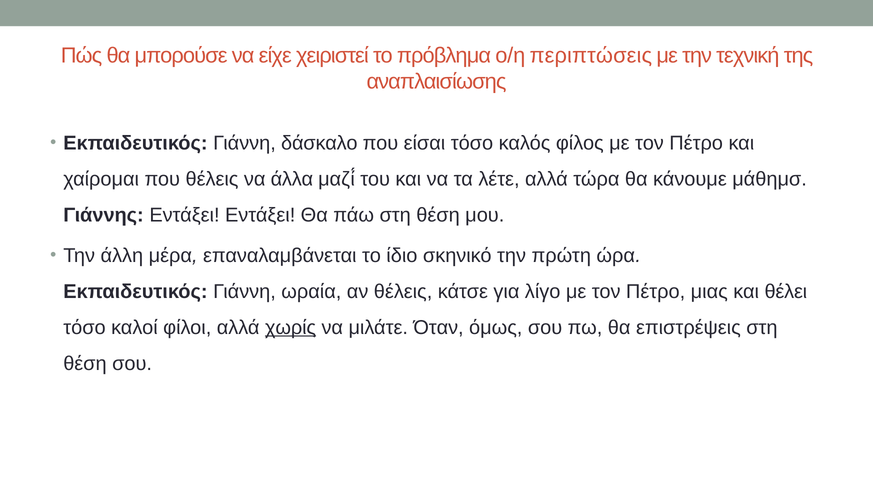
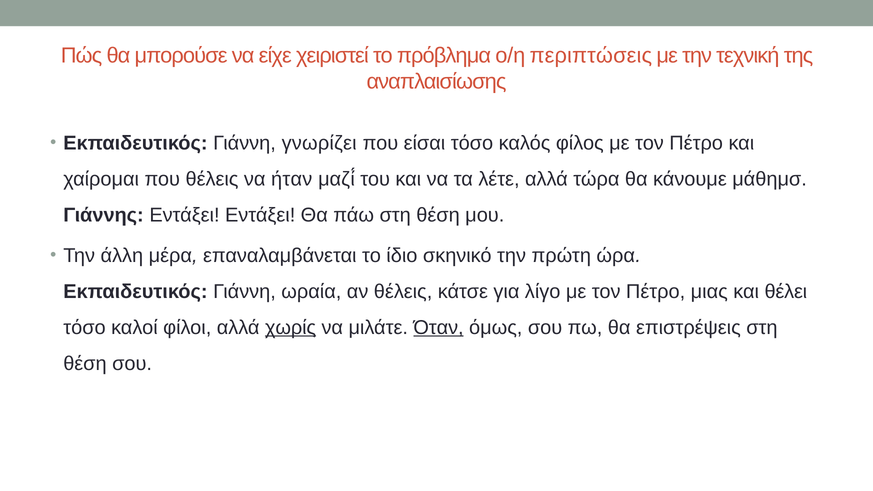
δάσκαλο: δάσκαλο -> γνωρίζει (319, 143)
άλλα: άλλα -> ήταν (292, 179)
Όταν underline: none -> present (439, 328)
